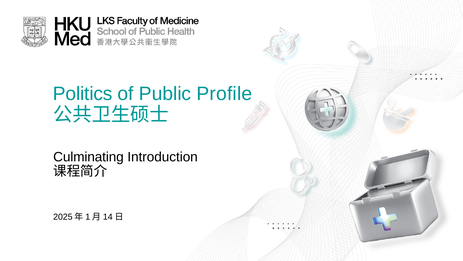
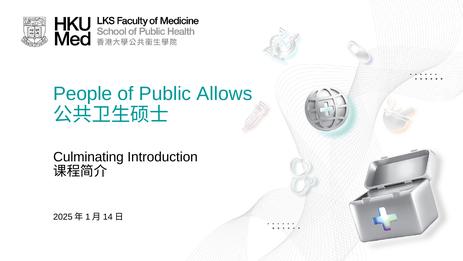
Politics: Politics -> People (83, 94)
Profile: Profile -> Allows (224, 94)
